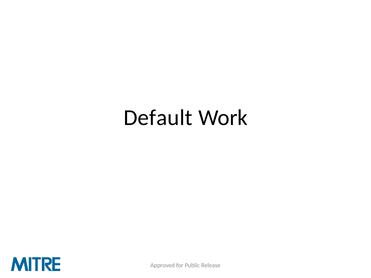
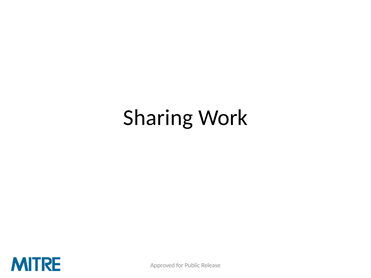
Default: Default -> Sharing (158, 118)
